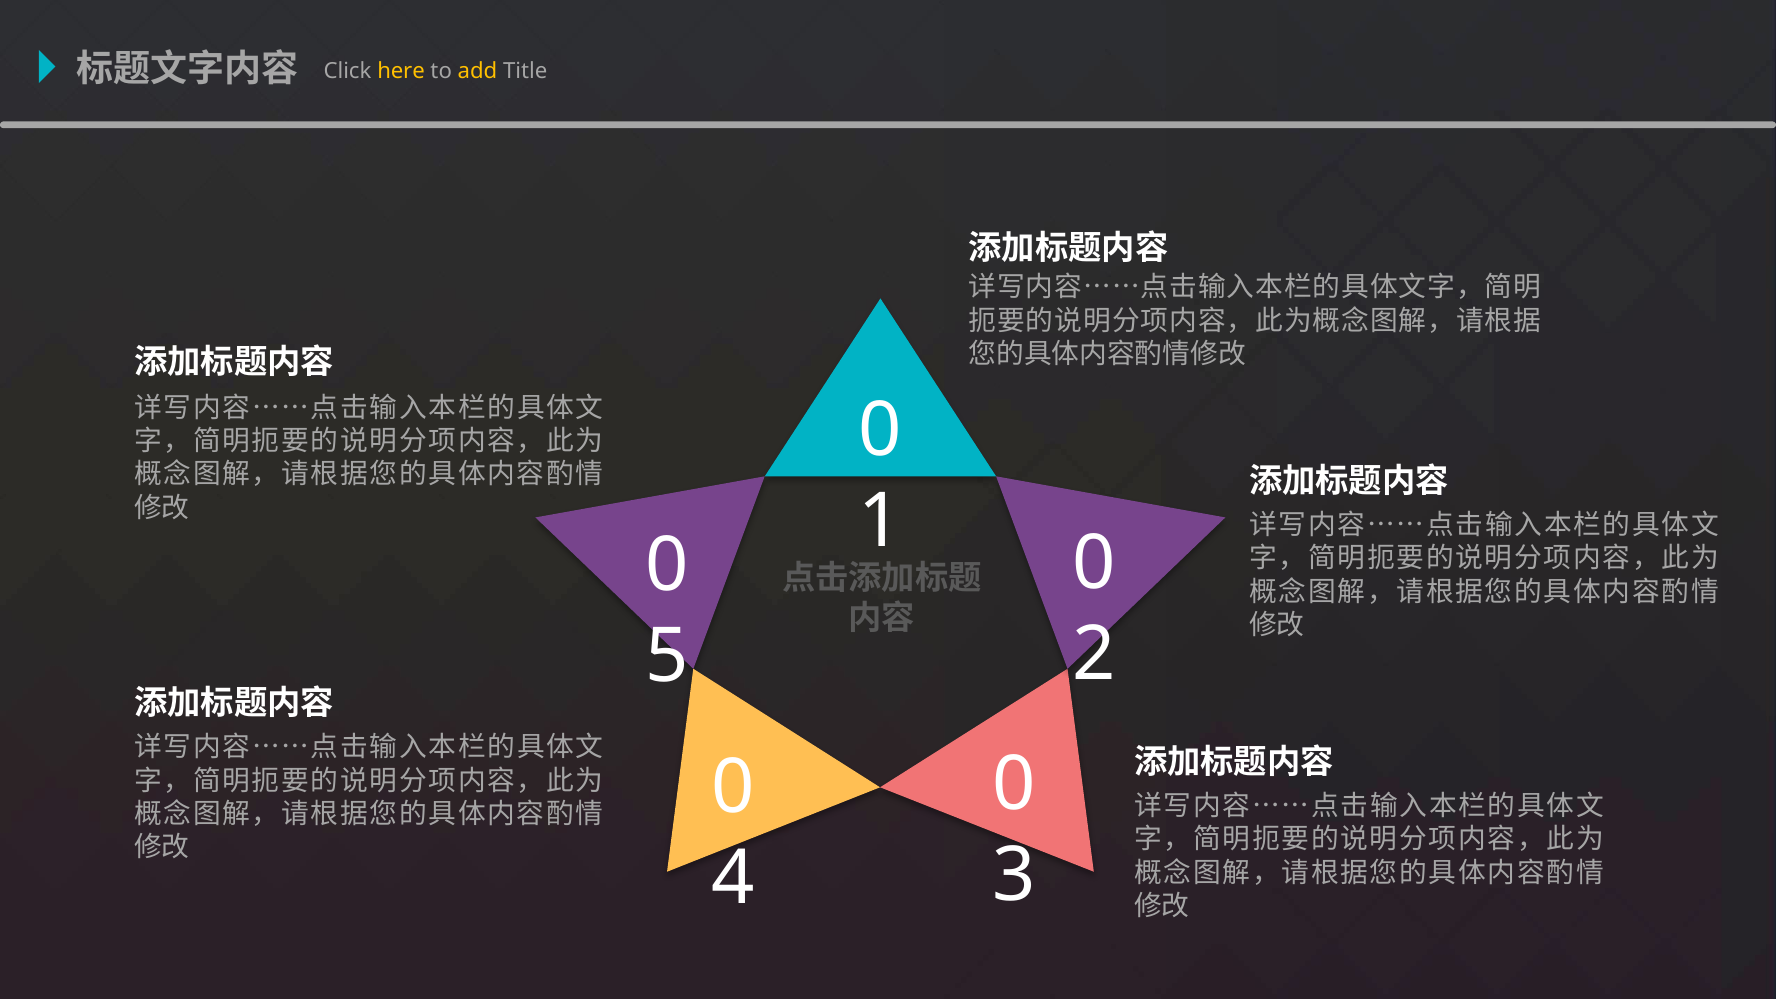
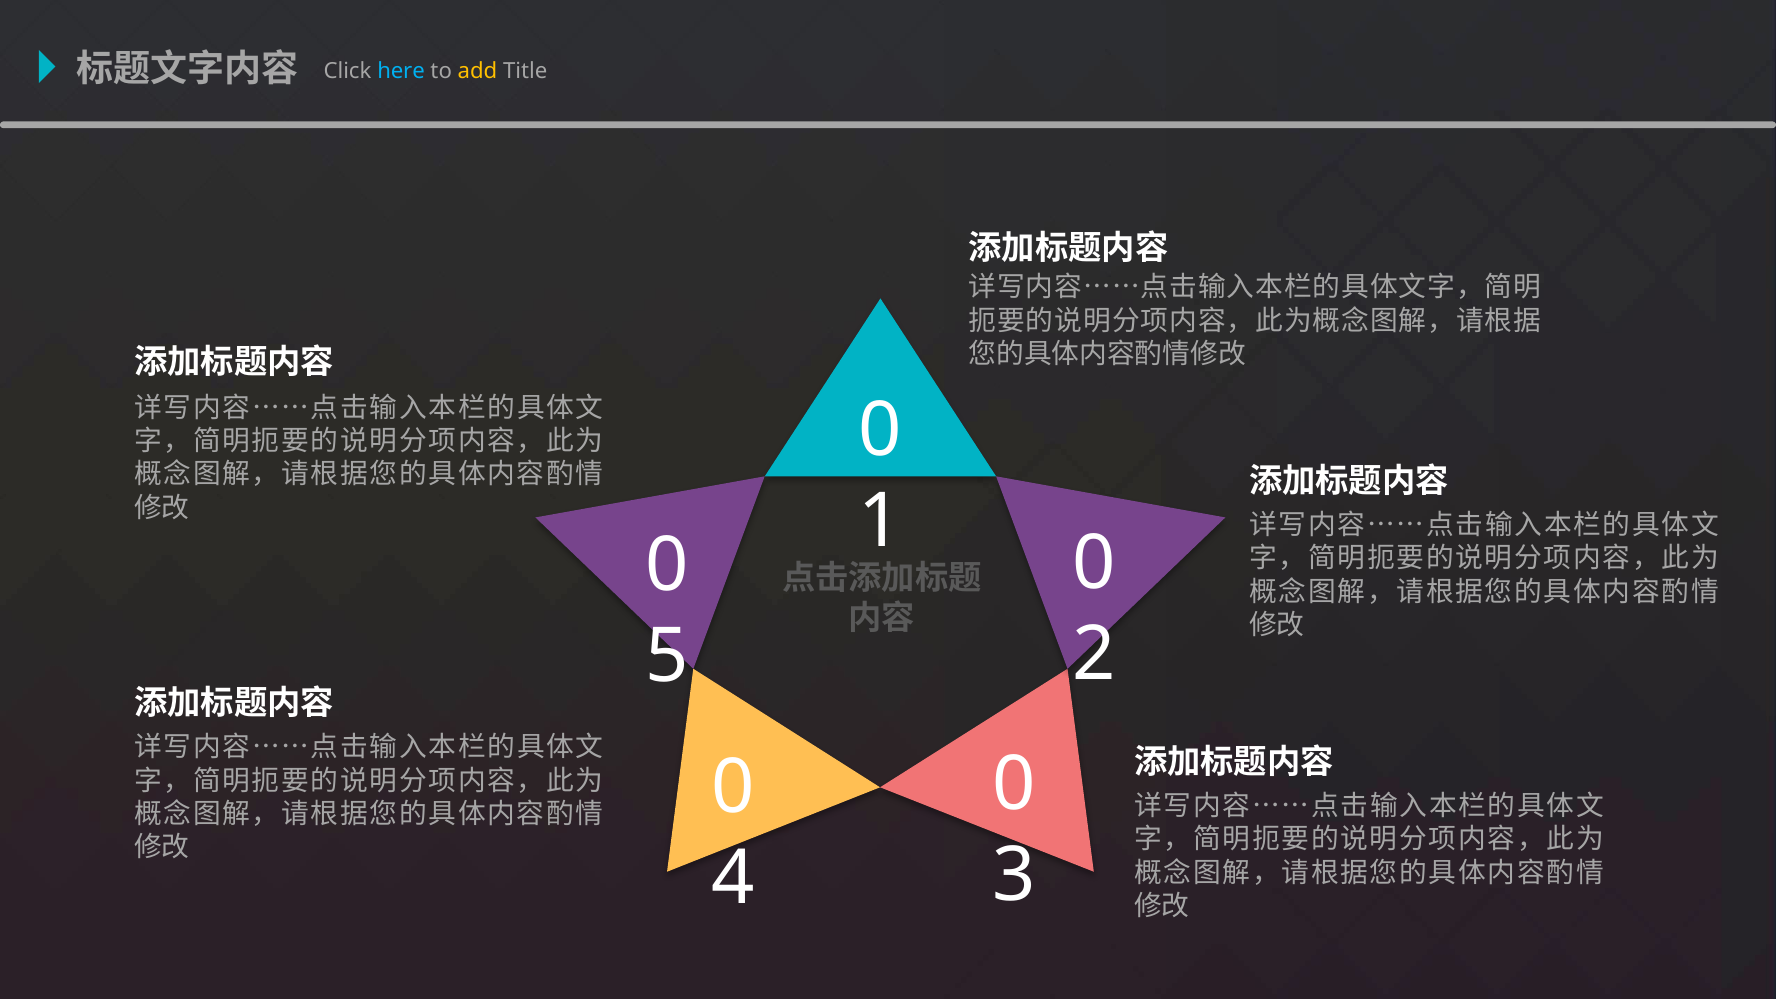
here colour: yellow -> light blue (401, 71)
